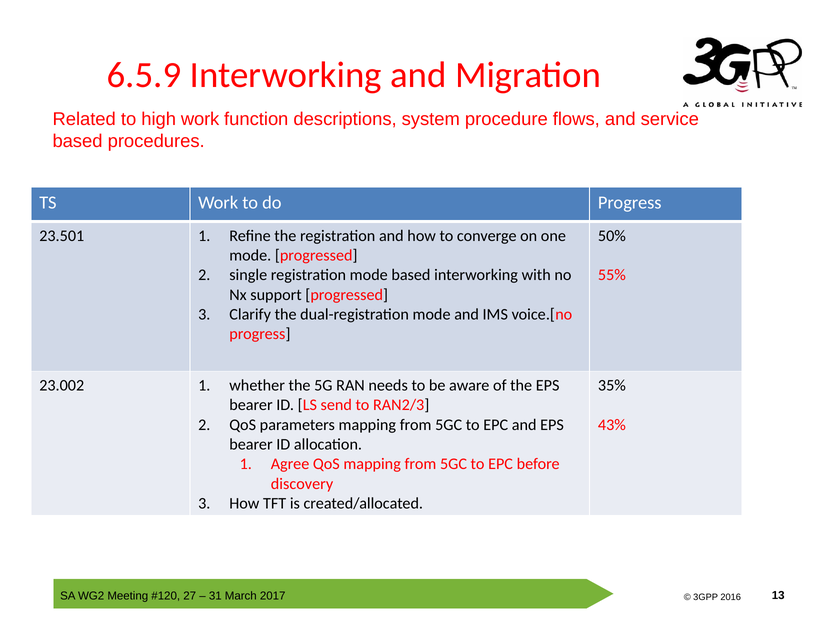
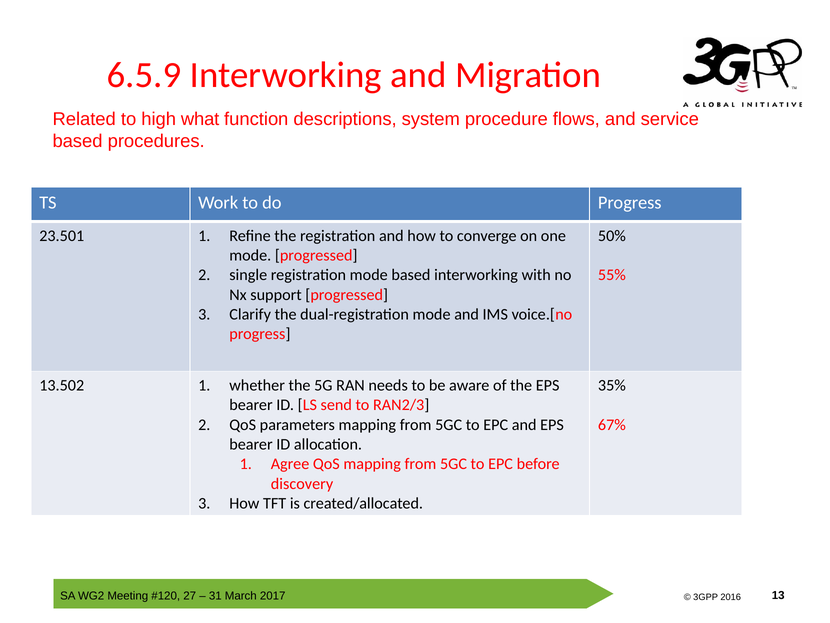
high work: work -> what (200, 119)
23.002: 23.002 -> 13.502 (62, 385)
43%: 43% -> 67% (612, 424)
